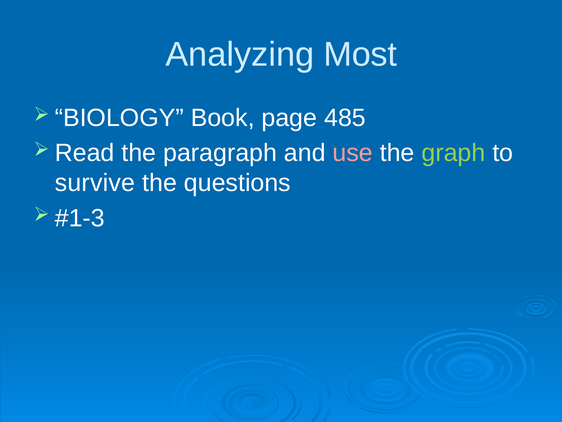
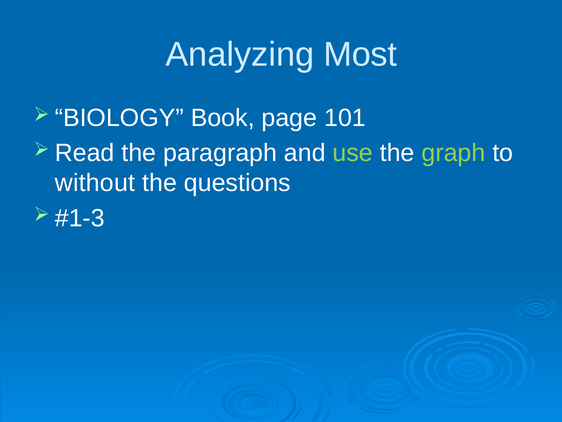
485: 485 -> 101 (345, 118)
use colour: pink -> light green (353, 153)
survive: survive -> without (95, 183)
